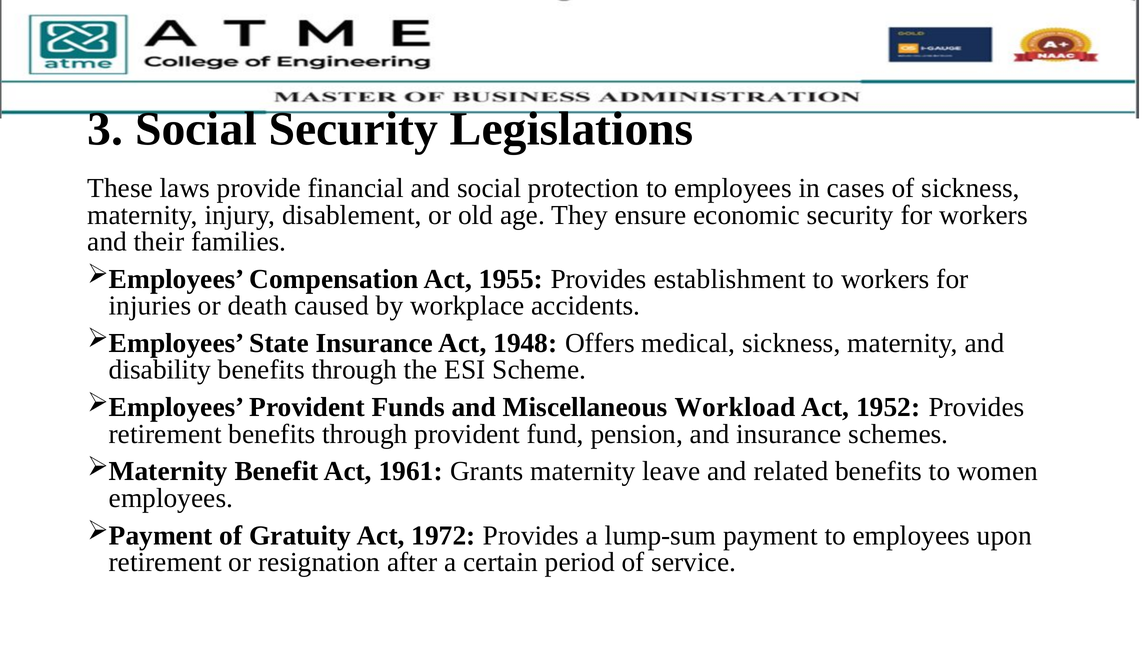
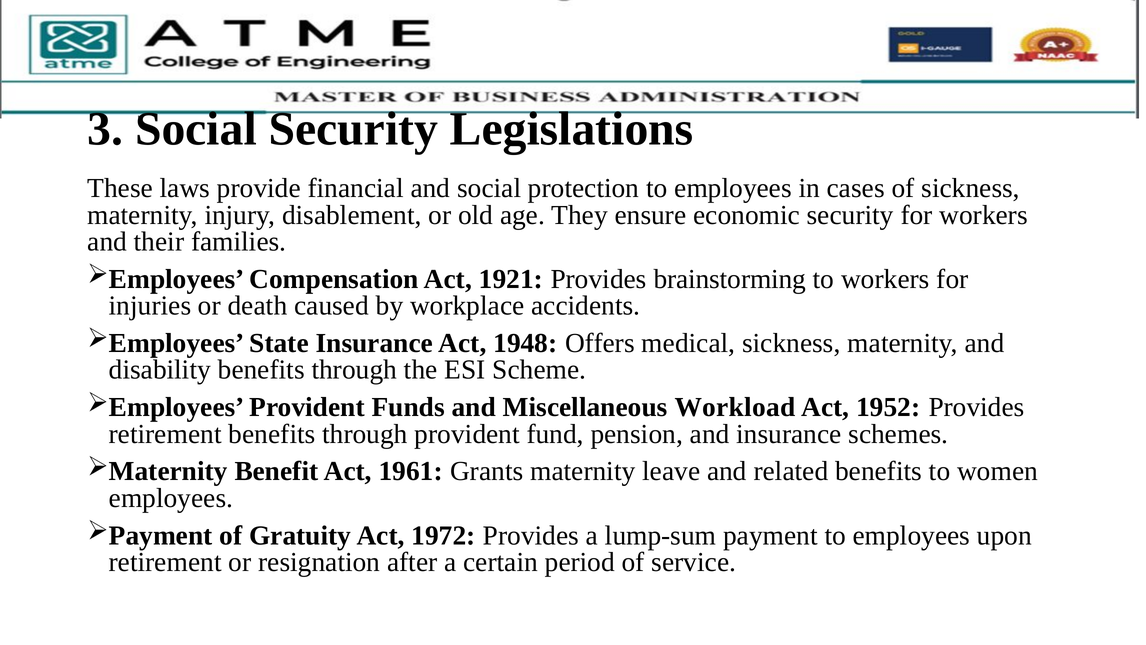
1955: 1955 -> 1921 (511, 279)
establishment: establishment -> brainstorming (730, 279)
